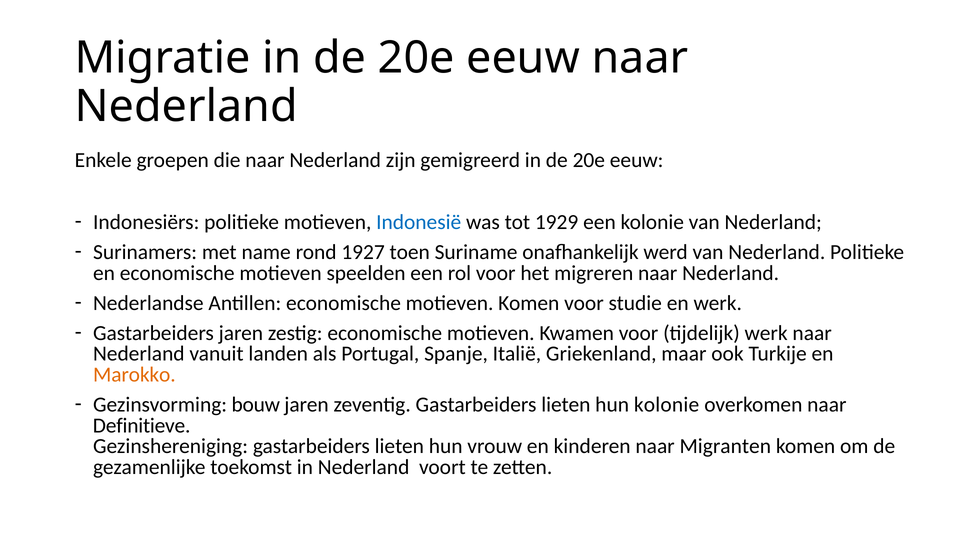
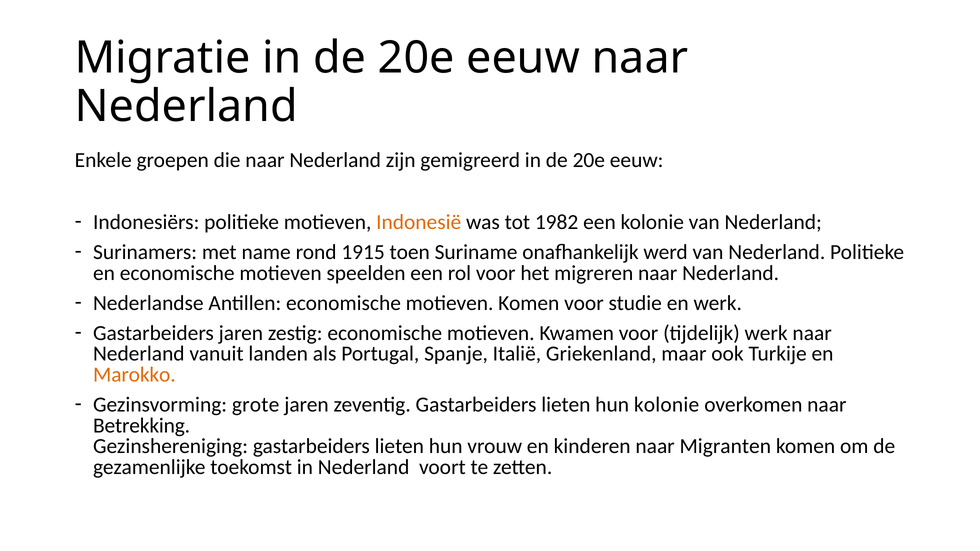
Indonesië colour: blue -> orange (419, 222)
1929: 1929 -> 1982 (557, 222)
1927: 1927 -> 1915 (363, 252)
bouw: bouw -> grote (256, 405)
Definitieve: Definitieve -> Betrekking (142, 426)
